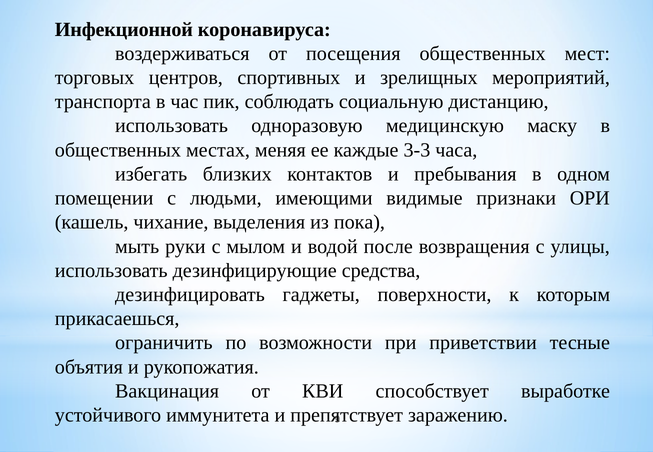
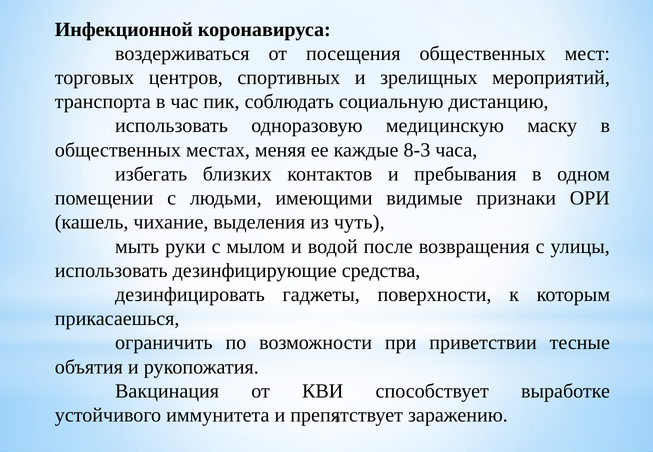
3-3: 3-3 -> 8-3 (417, 150)
пока: пока -> чуть (359, 222)
